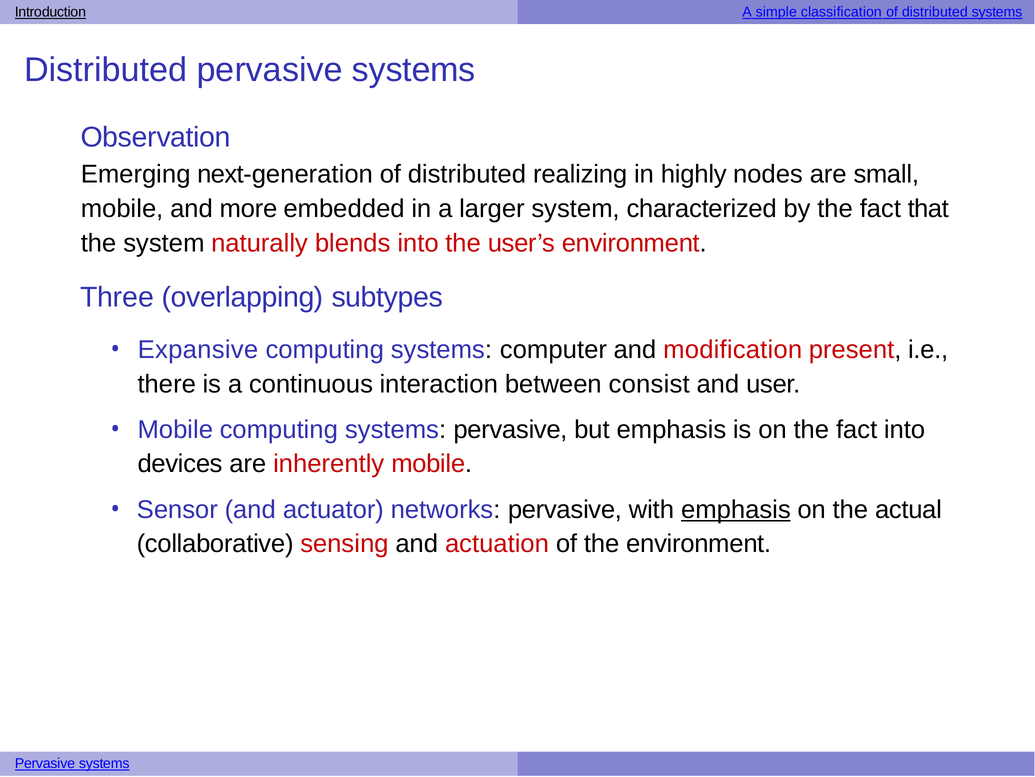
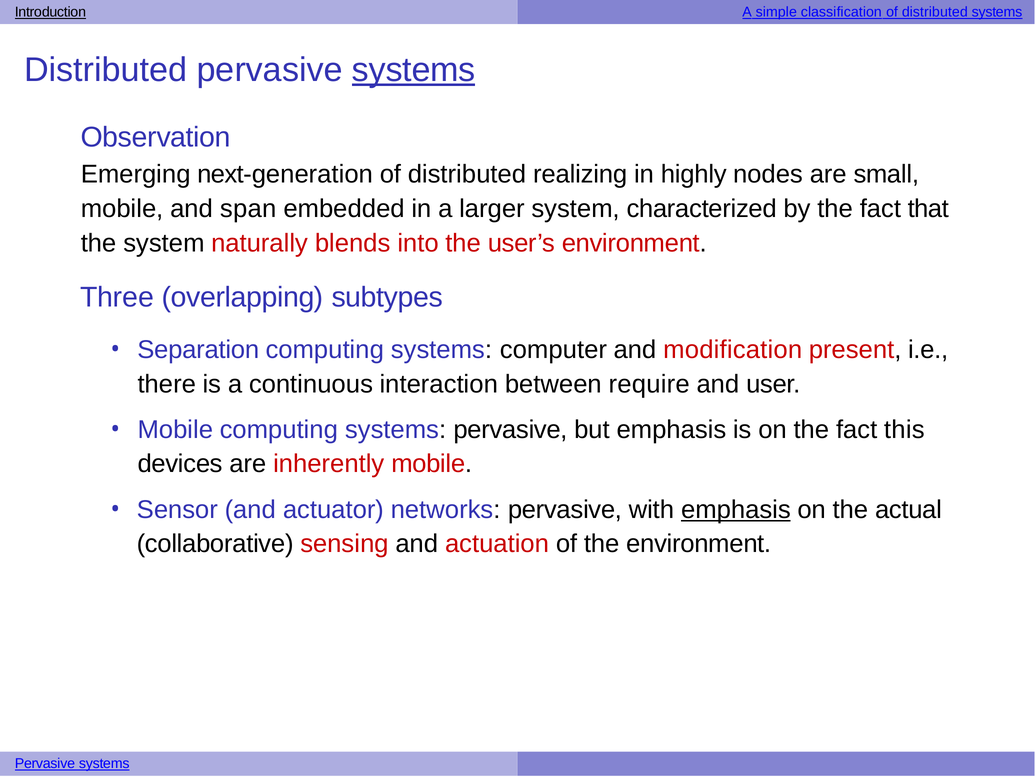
systems underline: none -> present (414, 70)
more: more -> span (248, 209)
Expansive: Expansive -> Separation (198, 350)
consist: consist -> require (649, 384)
fact into: into -> this (904, 430)
